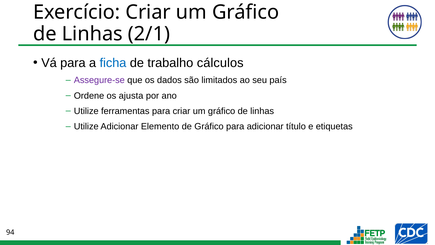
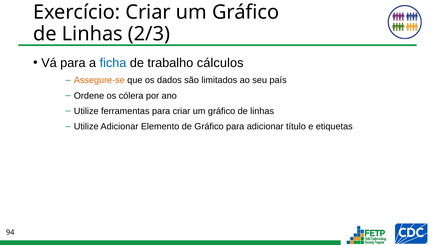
2/1: 2/1 -> 2/3 (149, 34)
Assegure-se colour: purple -> orange (99, 80)
ajusta: ajusta -> cólera (131, 96)
